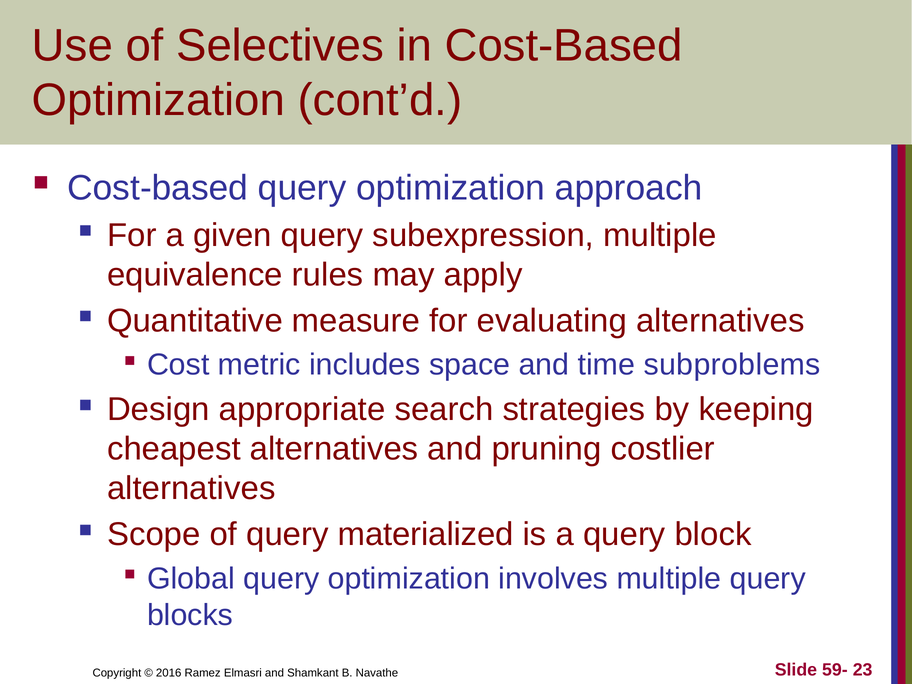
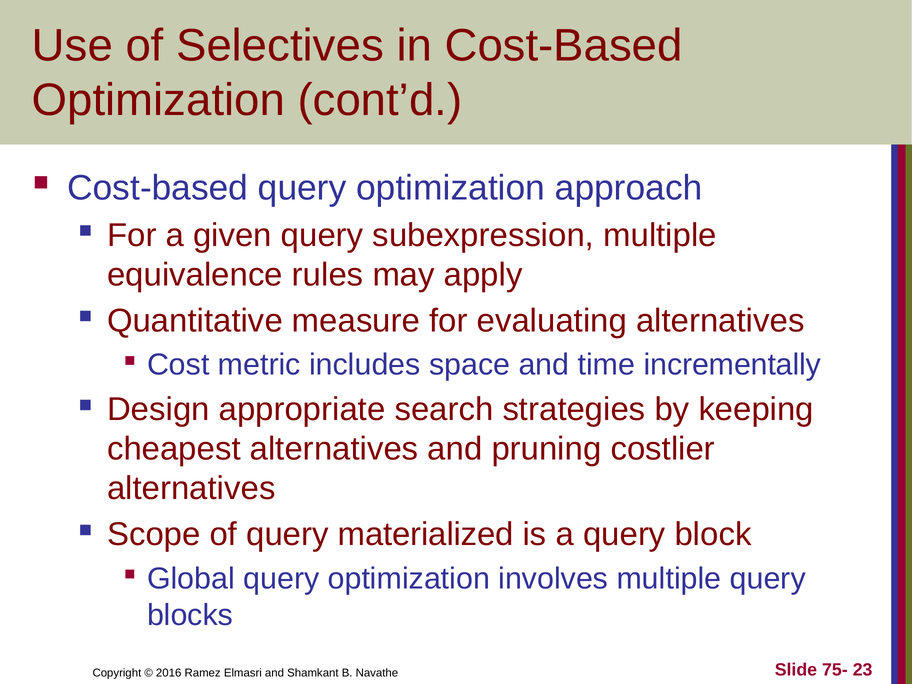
subproblems: subproblems -> incrementally (732, 365)
59-: 59- -> 75- (835, 670)
